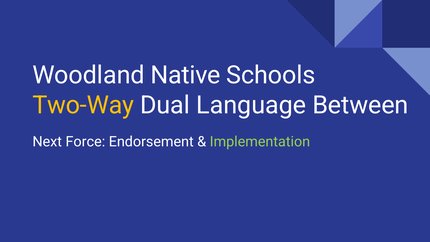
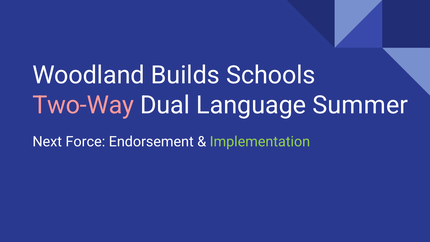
Native: Native -> Builds (185, 75)
Two-Way colour: yellow -> pink (83, 105)
Between: Between -> Summer (360, 105)
